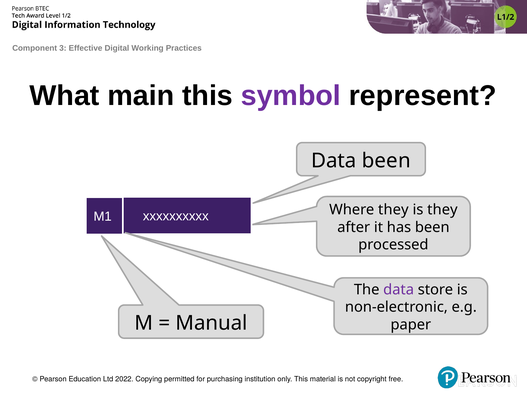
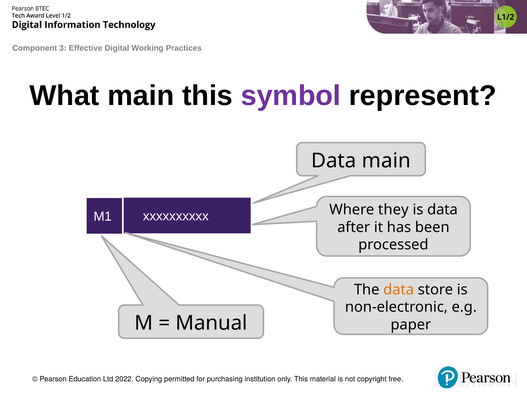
Data been: been -> main (386, 161)
is they: they -> data (442, 210)
data colour: purple -> orange (399, 290)
